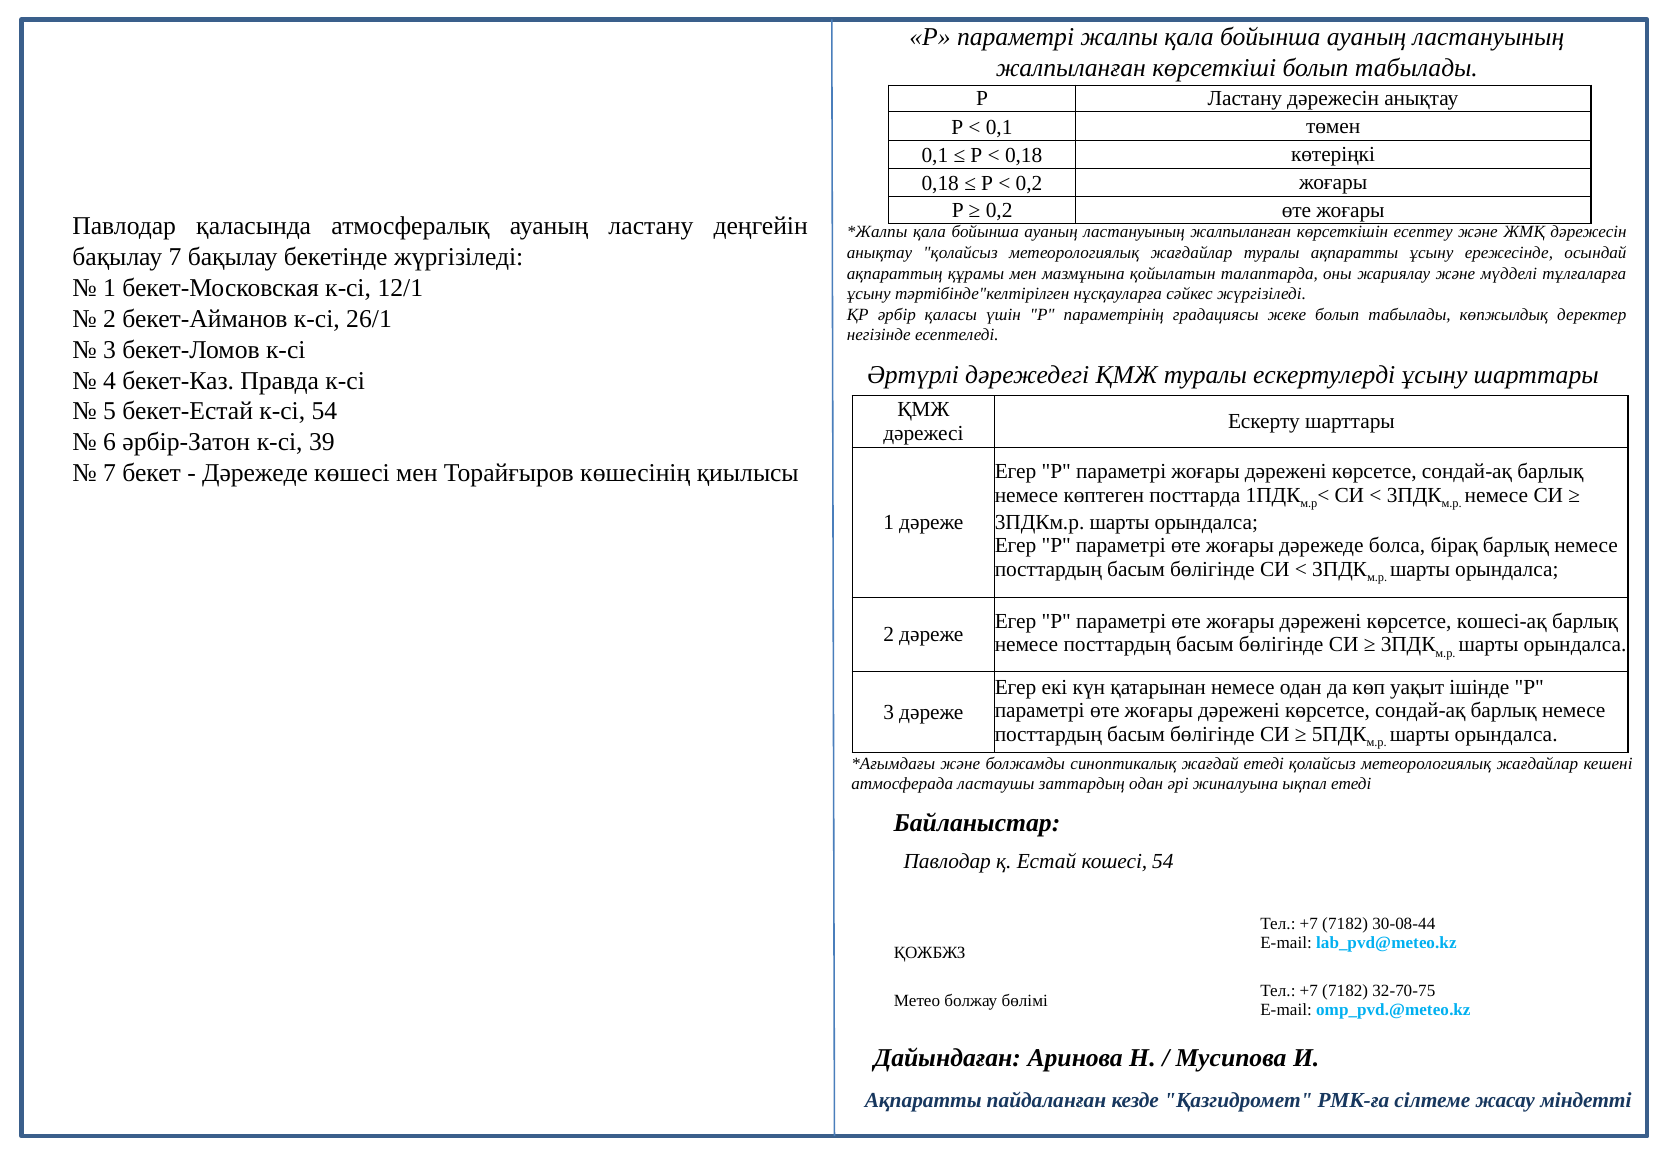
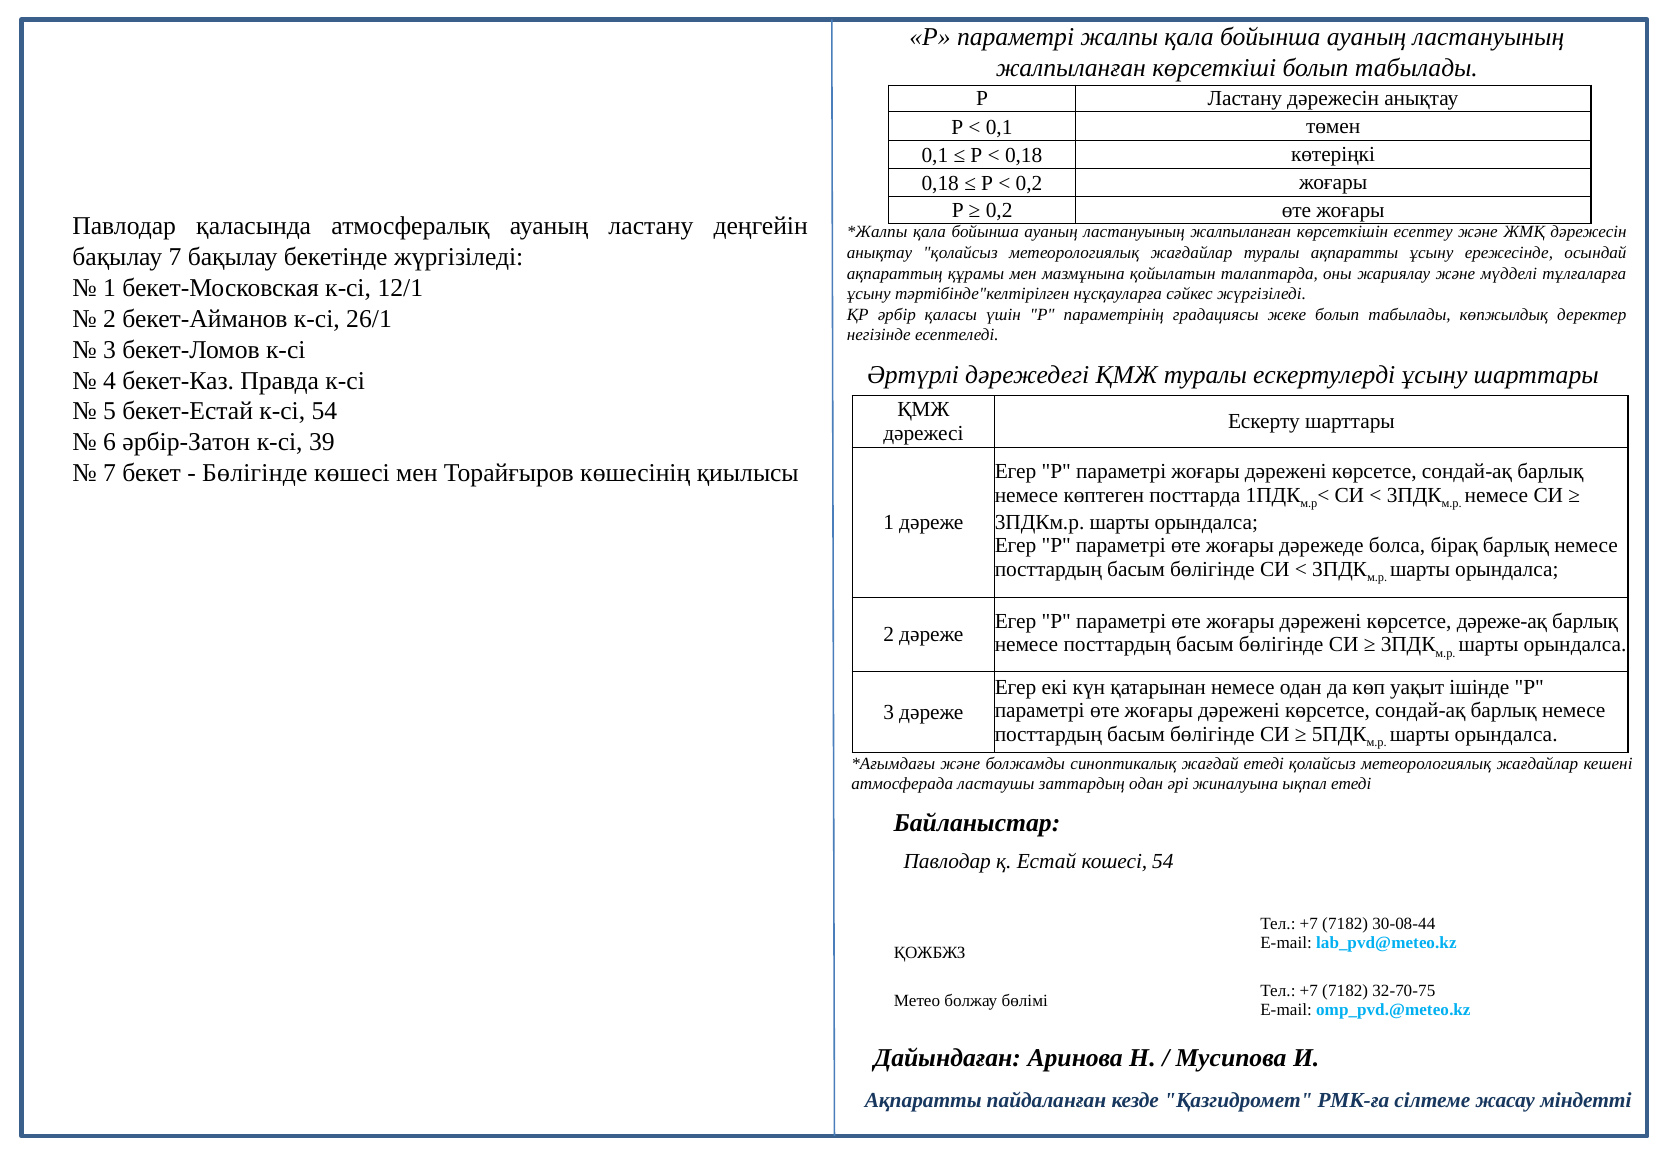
Дәрежеде: Дәрежеде -> Бөлігінде (255, 473)
кошесi-ақ: кошесi-ақ -> дәреже-ақ (1502, 621)
